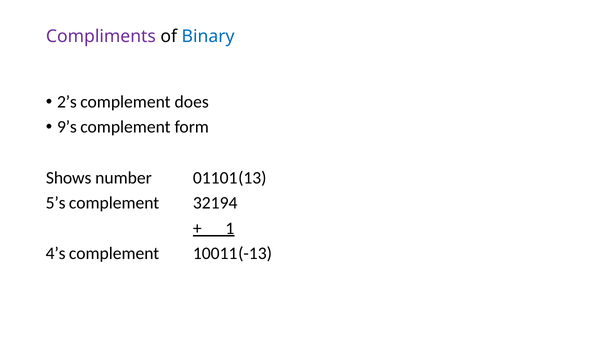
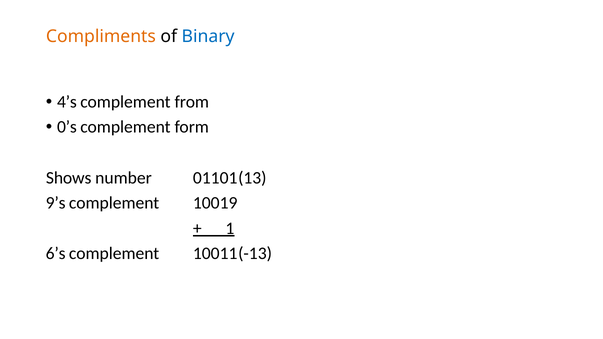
Compliments colour: purple -> orange (101, 37)
2’s: 2’s -> 4’s (67, 102)
does: does -> from (192, 102)
9’s: 9’s -> 0’s (67, 127)
5’s: 5’s -> 9’s (56, 203)
32194: 32194 -> 10019 (215, 203)
4’s: 4’s -> 6’s (56, 254)
